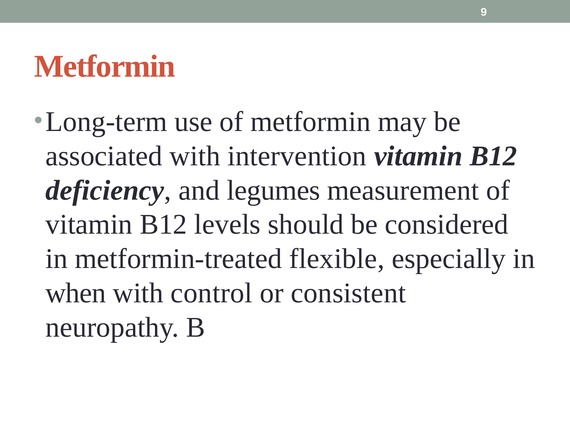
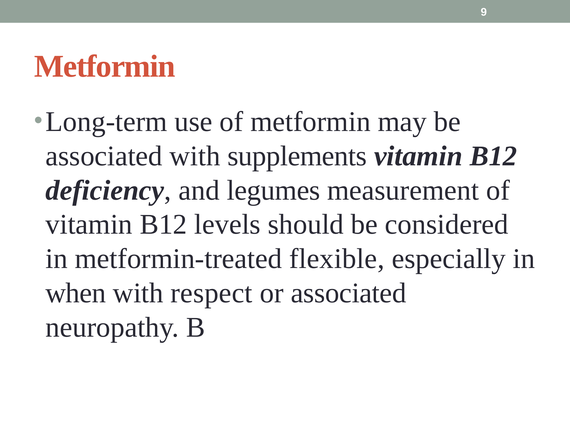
intervention: intervention -> supplements (297, 156)
control: control -> respect (212, 293)
or consistent: consistent -> associated (349, 293)
